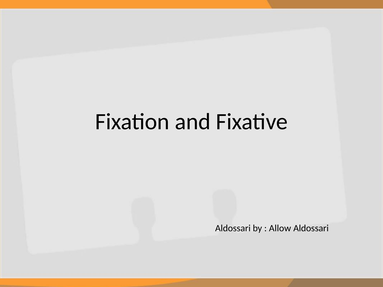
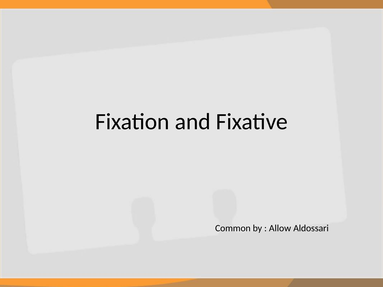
Aldossari: Aldossari -> Common (233, 229)
